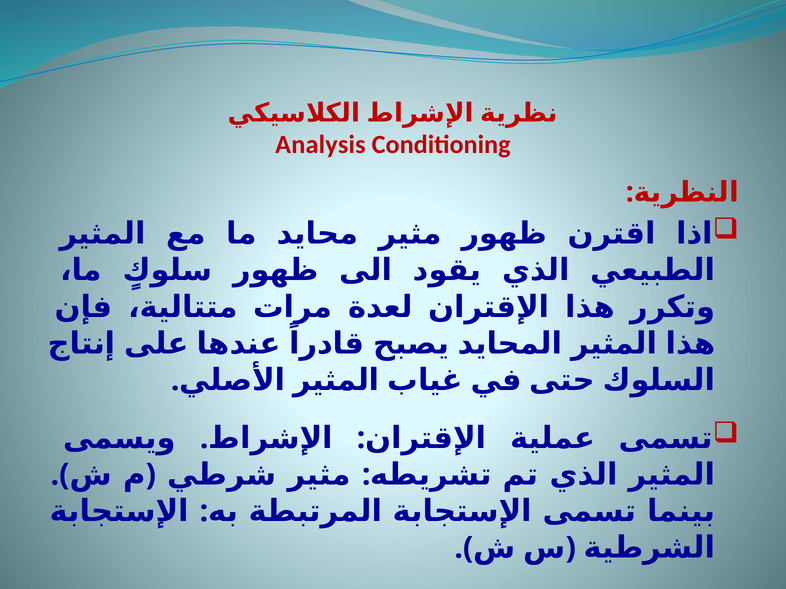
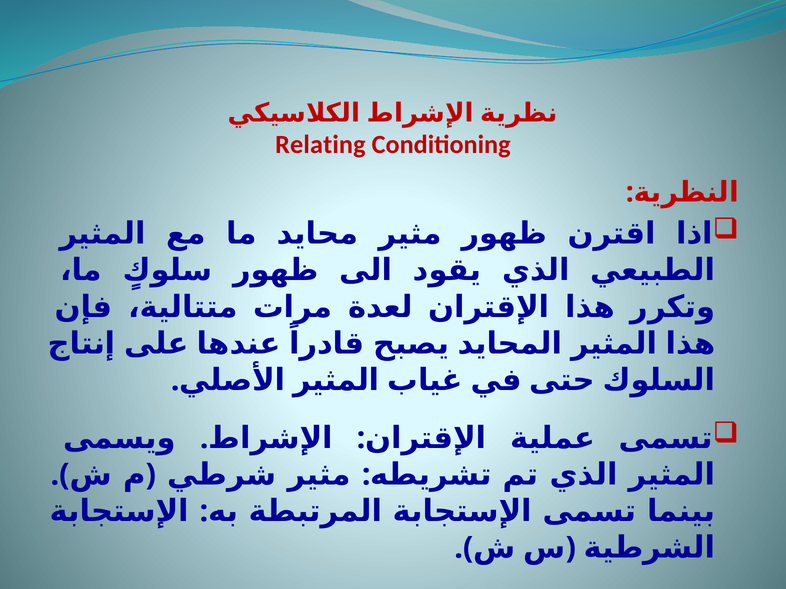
Analysis: Analysis -> Relating (320, 145)
